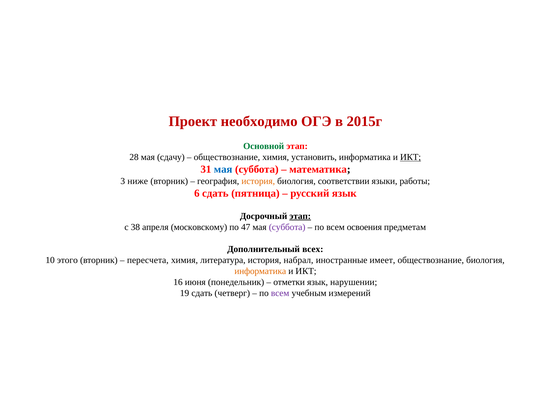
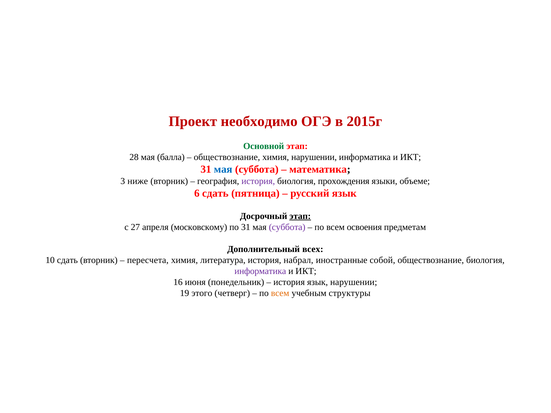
сдачу: сдачу -> балла (171, 157)
химия установить: установить -> нарушении (314, 157)
ИКТ underline: present -> none (411, 157)
история colour: orange -> purple (258, 181)
соответствии: соответствии -> прохождения (344, 181)
работы: работы -> объеме (415, 181)
38: 38 -> 27 (135, 227)
по 47: 47 -> 31 (246, 227)
10 этого: этого -> сдать (67, 260)
имеет: имеет -> собой (382, 260)
информатика colour: orange -> purple (260, 271)
отметки: отметки -> история (289, 282)
19 сдать: сдать -> этого (202, 293)
всем colour: purple -> orange (280, 293)
измерений: измерений -> структуры (350, 293)
